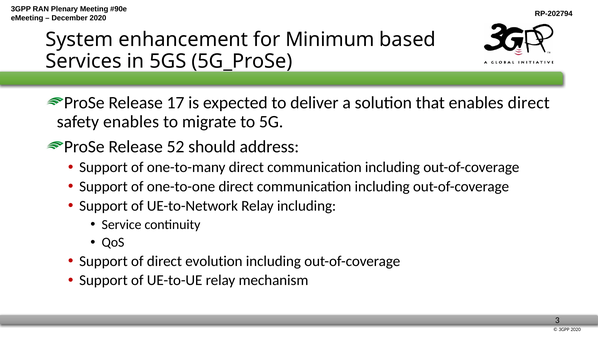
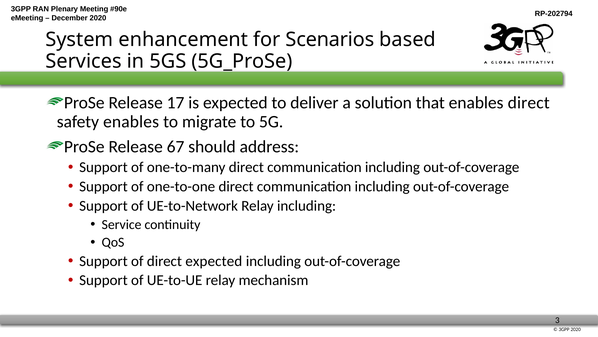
Minimum: Minimum -> Scenarios (330, 40)
52: 52 -> 67 (176, 146)
direct evolution: evolution -> expected (214, 261)
